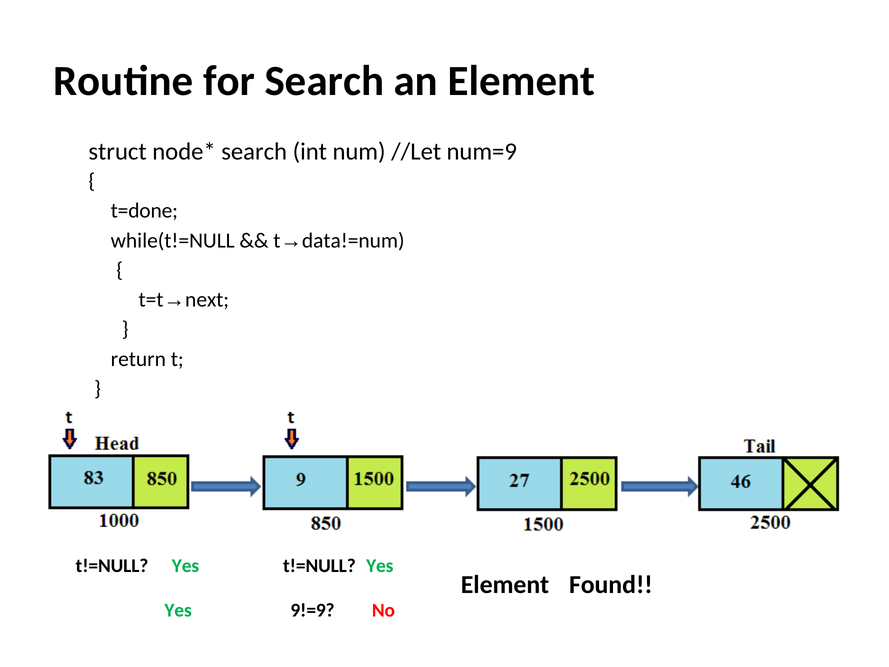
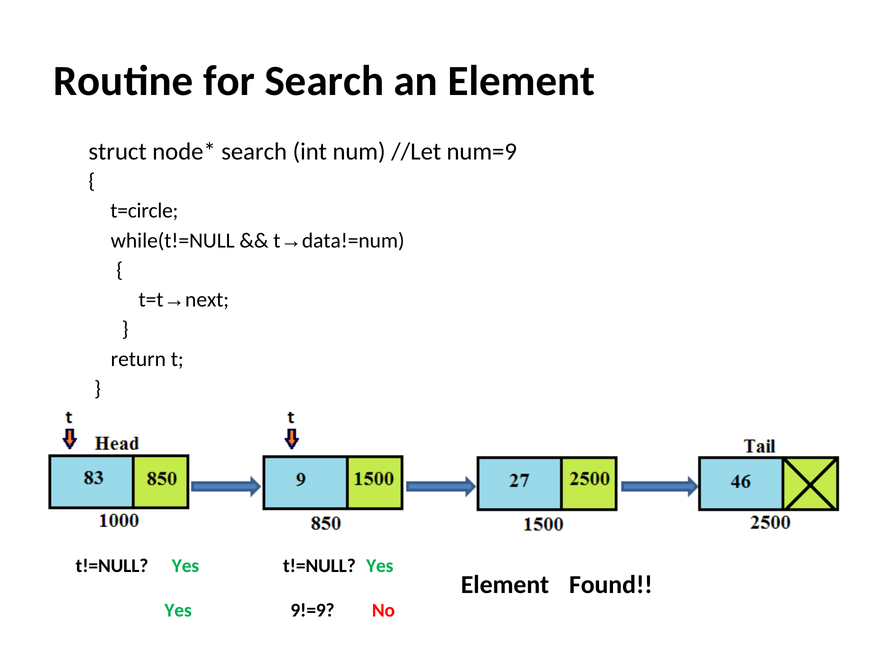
t=done: t=done -> t=circle (144, 211)
